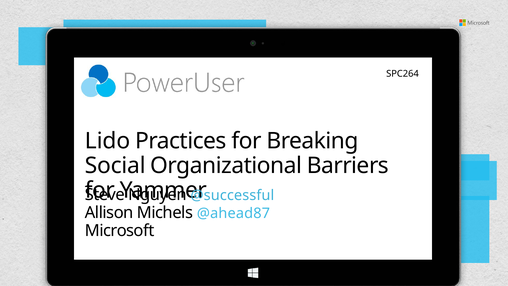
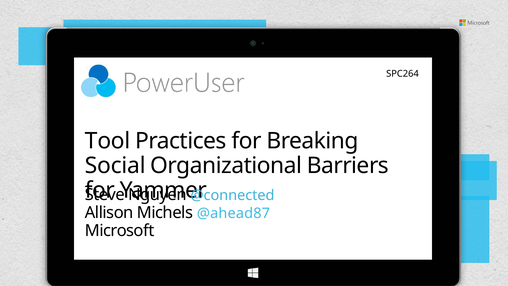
Lido: Lido -> Tool (108, 141)
@successful: @successful -> @connected (233, 195)
